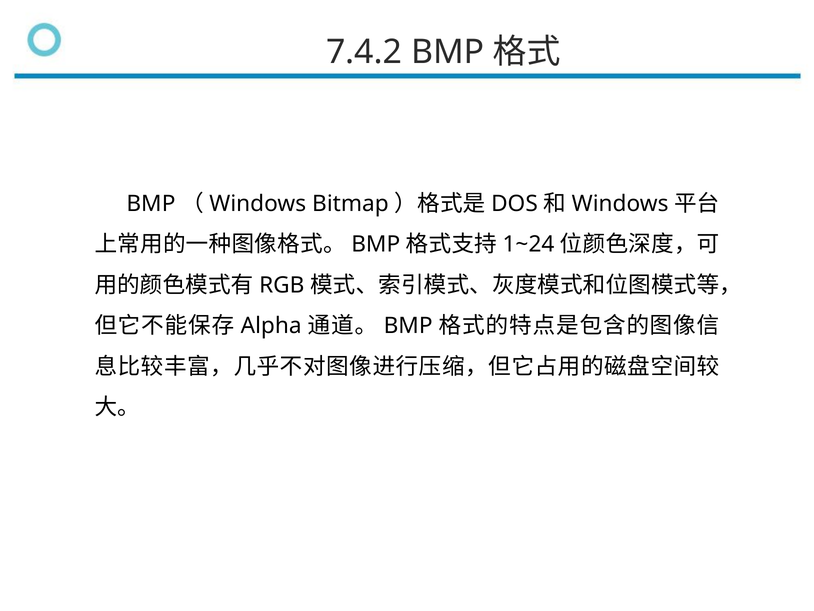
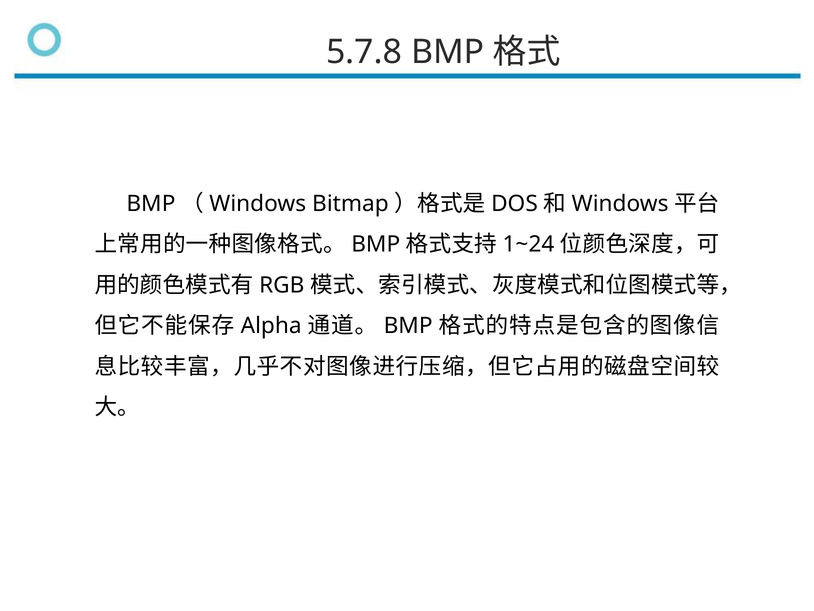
7.4.2: 7.4.2 -> 5.7.8 (364, 52)
